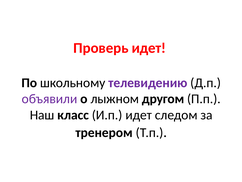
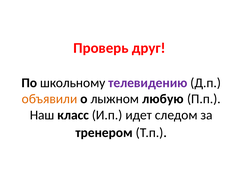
Проверь идет: идет -> друг (149, 48)
объявили colour: purple -> orange (50, 99)
другом: другом -> любую (163, 99)
